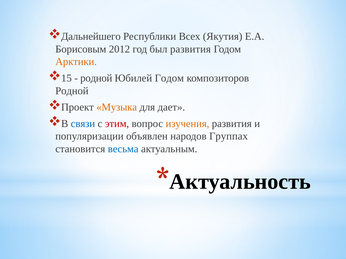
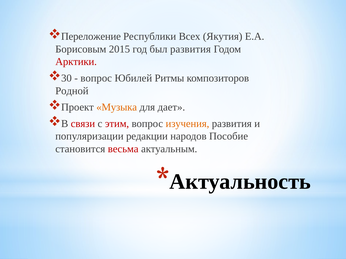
Дальнейшего: Дальнейшего -> Переложение (91, 36)
2012: 2012 -> 2015 (119, 49)
Арктики colour: orange -> red (76, 62)
15: 15 -> 30 (66, 78)
родной: родной -> вопрос (96, 78)
Юбилей Годом: Годом -> Ритмы (169, 78)
связи colour: blue -> red (83, 124)
объявлен: объявлен -> редакции (147, 137)
Группах: Группах -> Пособие (229, 137)
весьма colour: blue -> red (123, 149)
